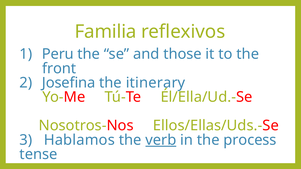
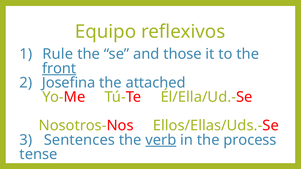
Familia: Familia -> Equipo (106, 32)
Peru: Peru -> Rule (58, 54)
front underline: none -> present (59, 69)
itinerary: itinerary -> attached (156, 83)
Hablamos: Hablamos -> Sentences (79, 140)
